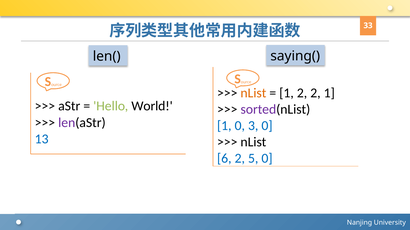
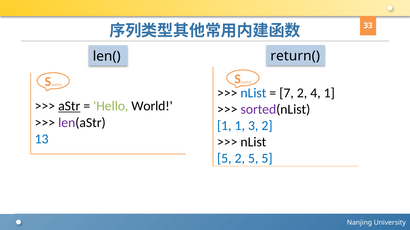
saying(: saying( -> return( (295, 56)
nList colour: orange -> blue (253, 93)
1: 1 -> 7 (287, 93)
2 2: 2 -> 4 (315, 93)
aStr underline: none -> present (69, 106)
1 0: 0 -> 1 (240, 126)
3 0: 0 -> 2 (267, 126)
6: 6 -> 5 (224, 159)
5 0: 0 -> 5 (267, 159)
